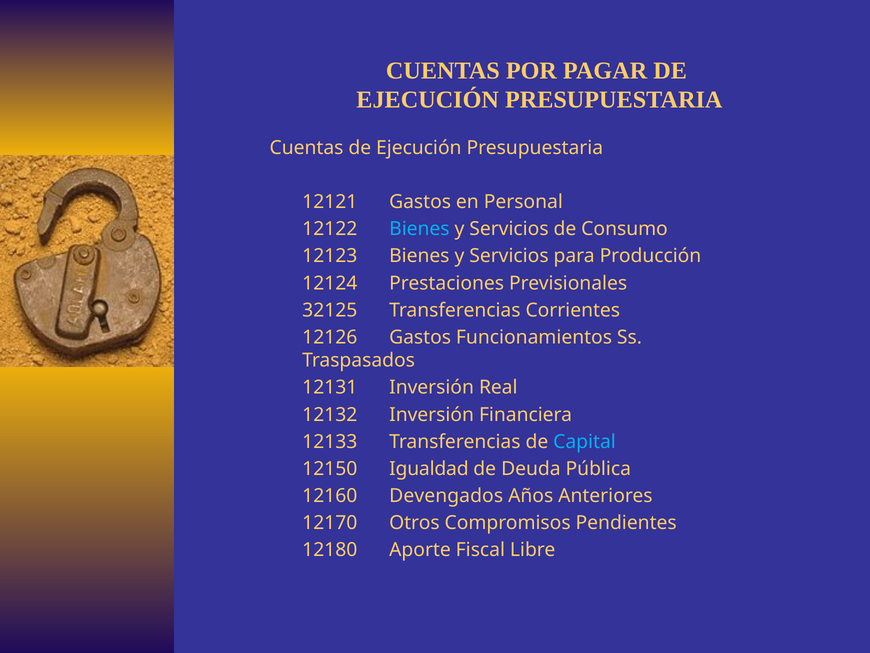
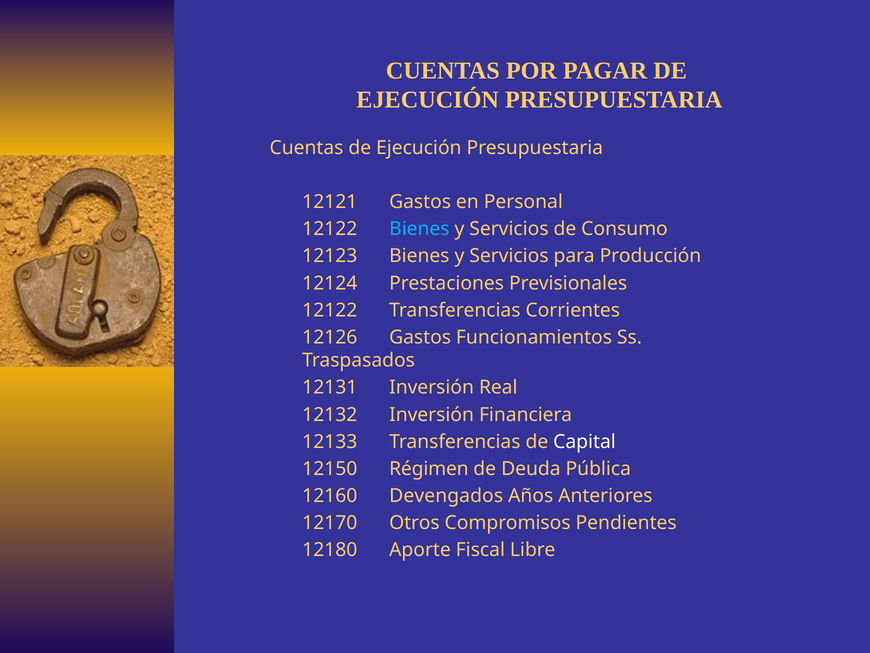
32125: 32125 -> 12122 (330, 310)
Capital colour: light blue -> white (585, 441)
Igualdad: Igualdad -> Régimen (429, 468)
